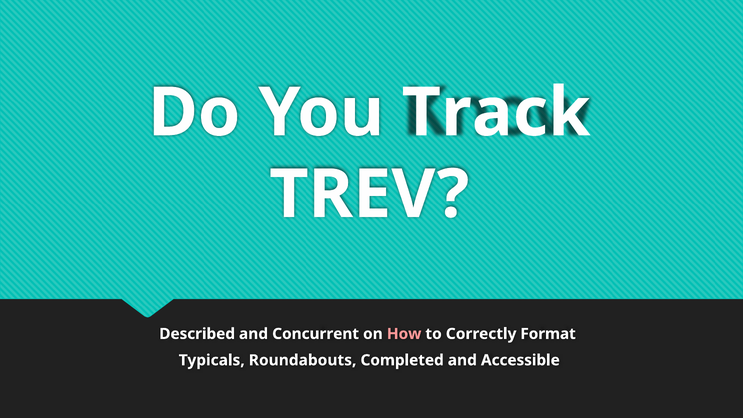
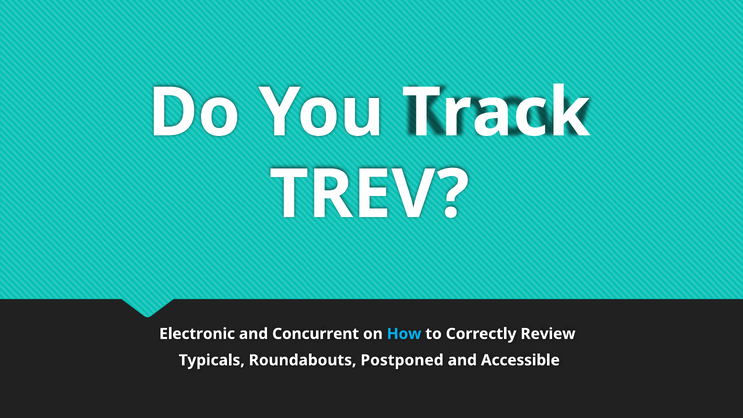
Described: Described -> Electronic (197, 334)
How colour: pink -> light blue (404, 334)
Format: Format -> Review (548, 334)
Completed: Completed -> Postponed (402, 360)
